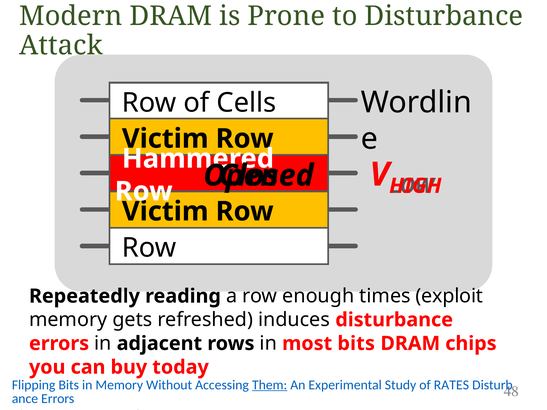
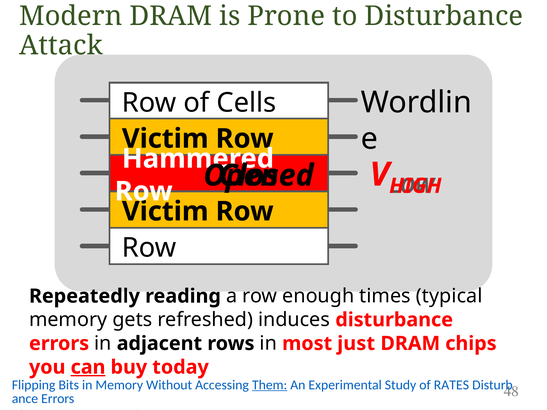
exploit: exploit -> typical (449, 296)
most bits: bits -> just (356, 344)
can underline: none -> present (88, 367)
